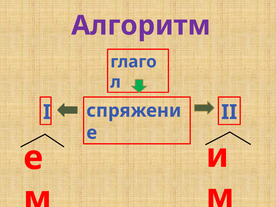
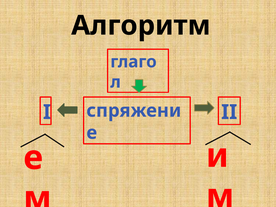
Алгоритм colour: purple -> black (141, 26)
